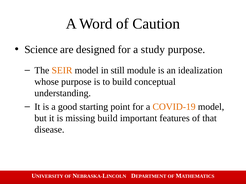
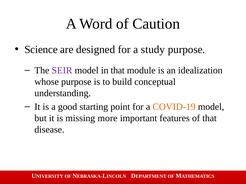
SEIR colour: orange -> purple (62, 71)
in still: still -> that (118, 71)
missing build: build -> more (108, 119)
